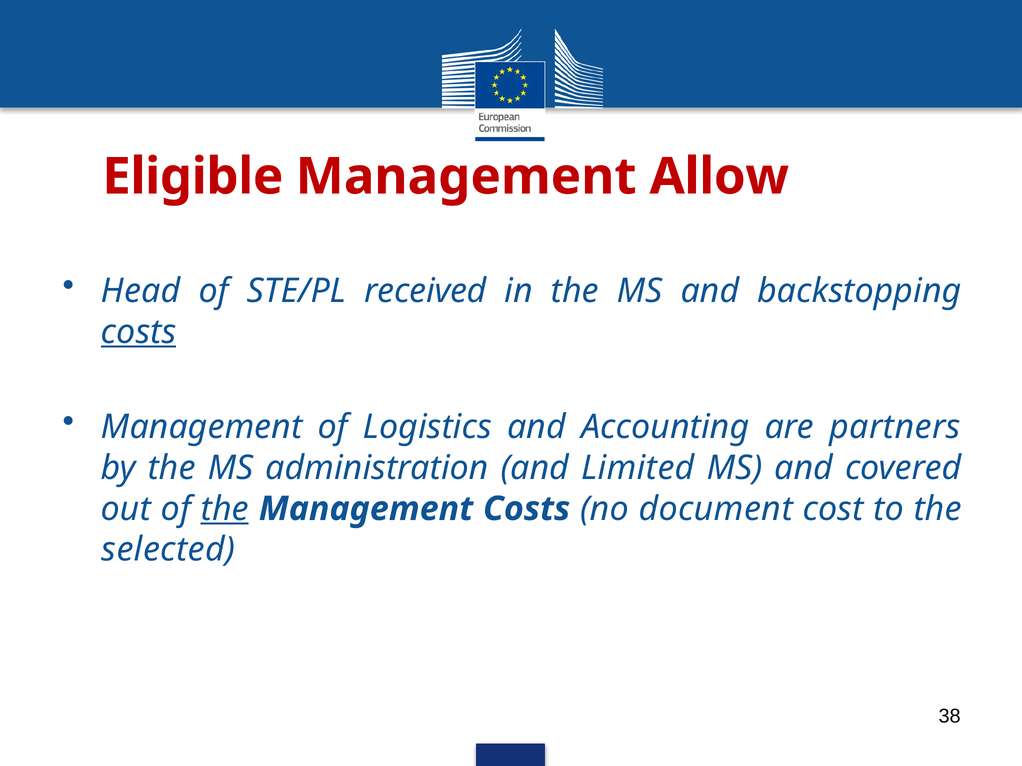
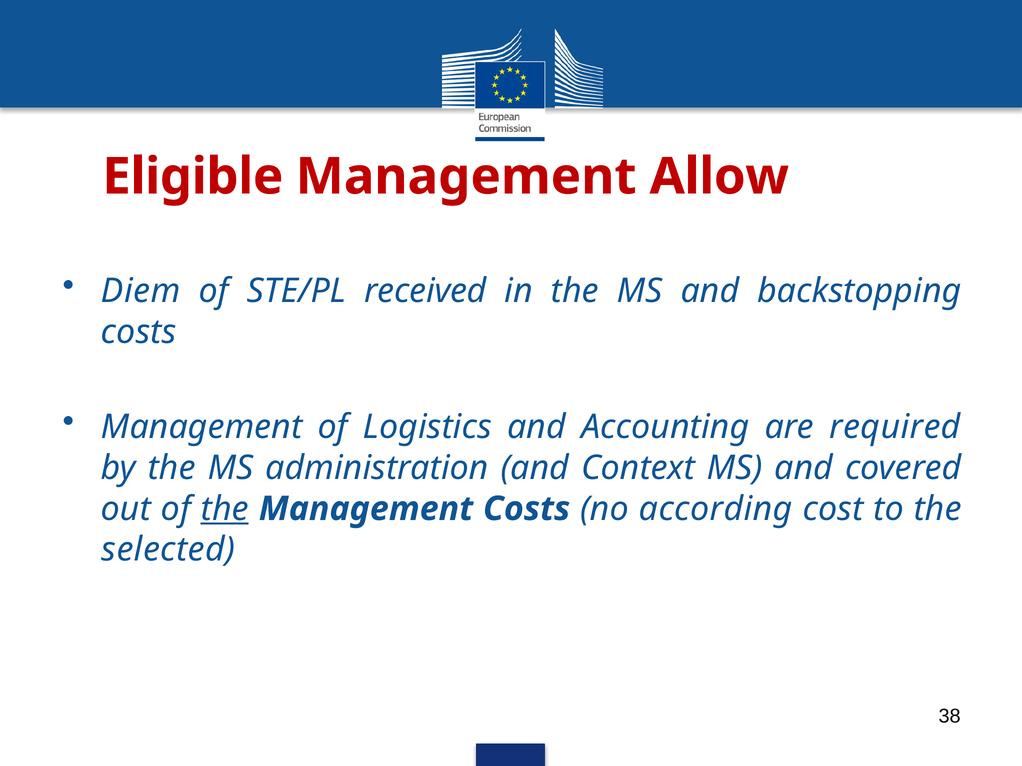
Head: Head -> Diem (141, 291)
costs underline: present -> none (139, 332)
partners: partners -> required (895, 427)
Limited: Limited -> Context (638, 468)
document: document -> according (716, 509)
